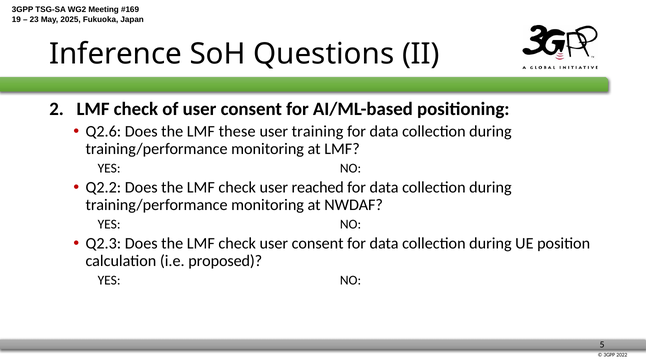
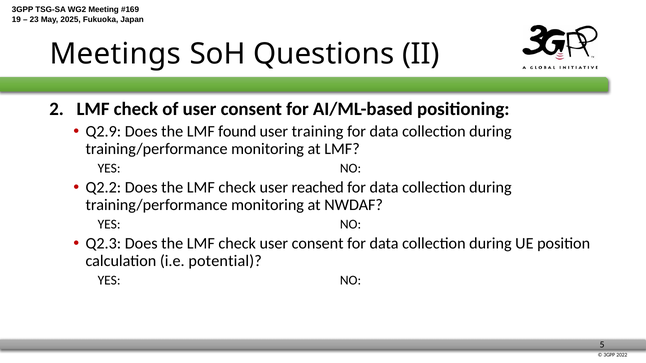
Inference: Inference -> Meetings (115, 54)
Q2.6: Q2.6 -> Q2.9 (103, 131)
these: these -> found (237, 131)
proposed: proposed -> potential (225, 261)
